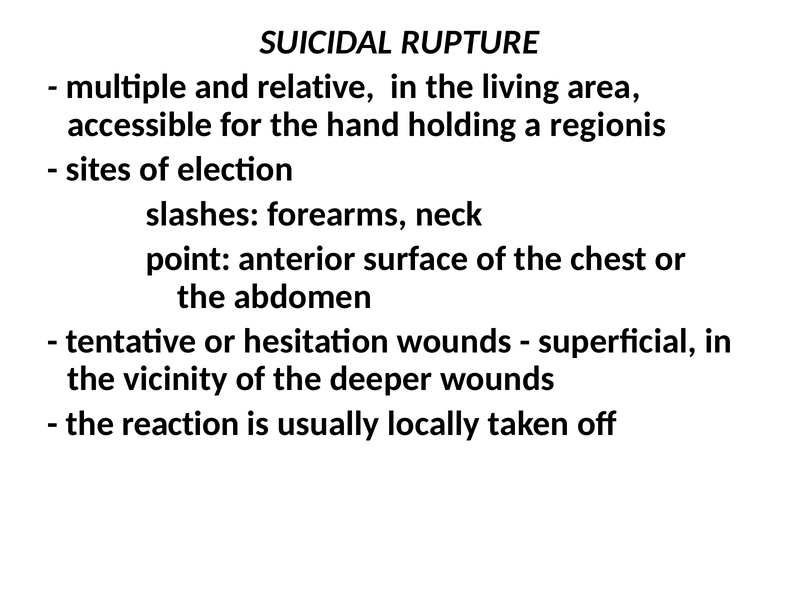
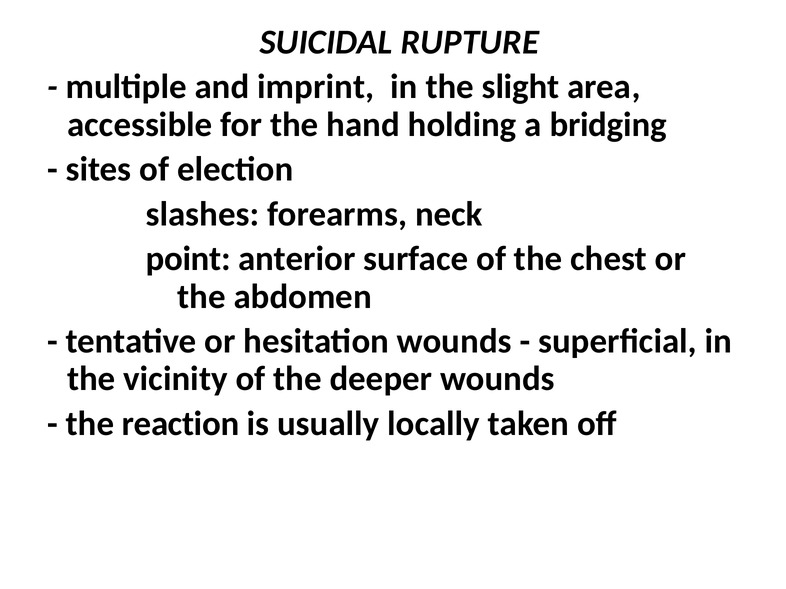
relative: relative -> imprint (316, 87)
living: living -> slight (521, 87)
regionis: regionis -> bridging (608, 125)
